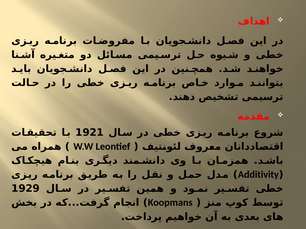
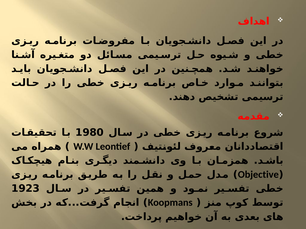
1921: 1921 -> 1980 (90, 133)
Additivity: Additivity -> Objective (258, 175)
1929: 1929 -> 1923 (26, 189)
